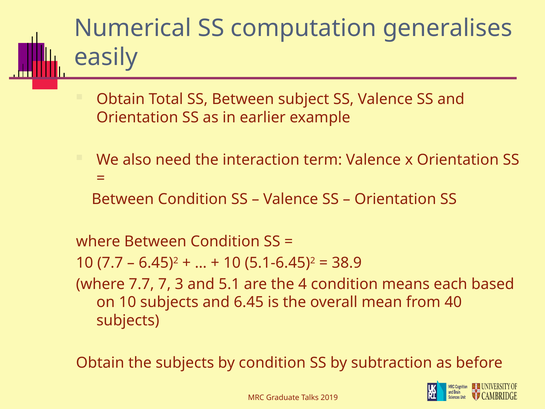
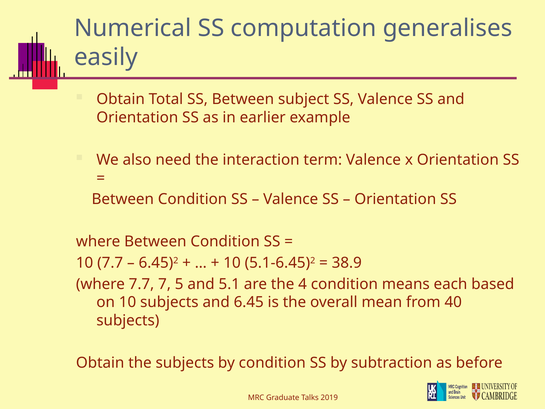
3: 3 -> 5 (179, 284)
